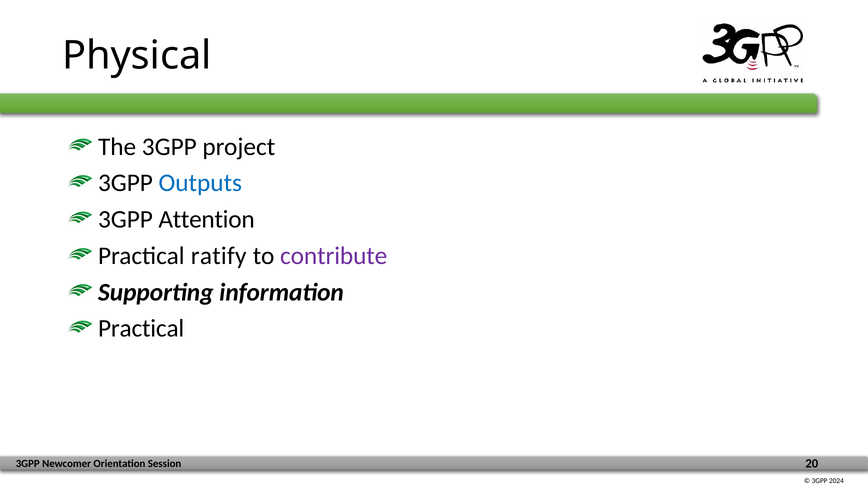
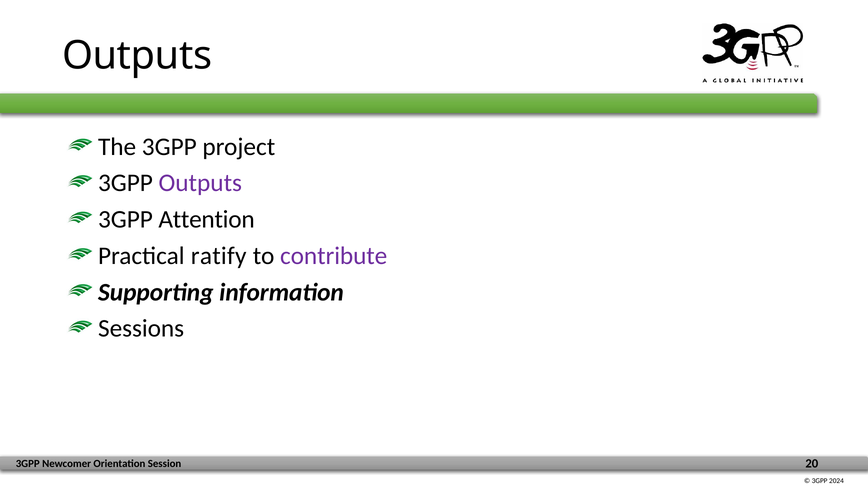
Physical: Physical -> Outputs (137, 56)
Outputs colour: blue -> purple (200, 183)
Practical: Practical -> Sessions (141, 329)
